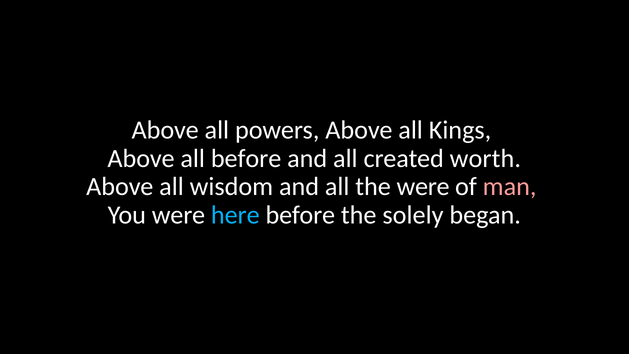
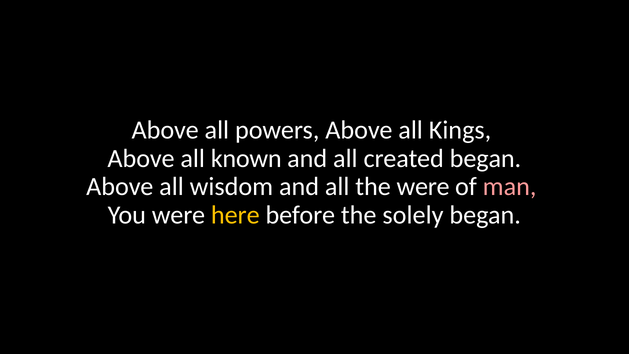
all before: before -> known (246, 158)
created worth: worth -> began (485, 158)
here colour: light blue -> yellow (235, 215)
